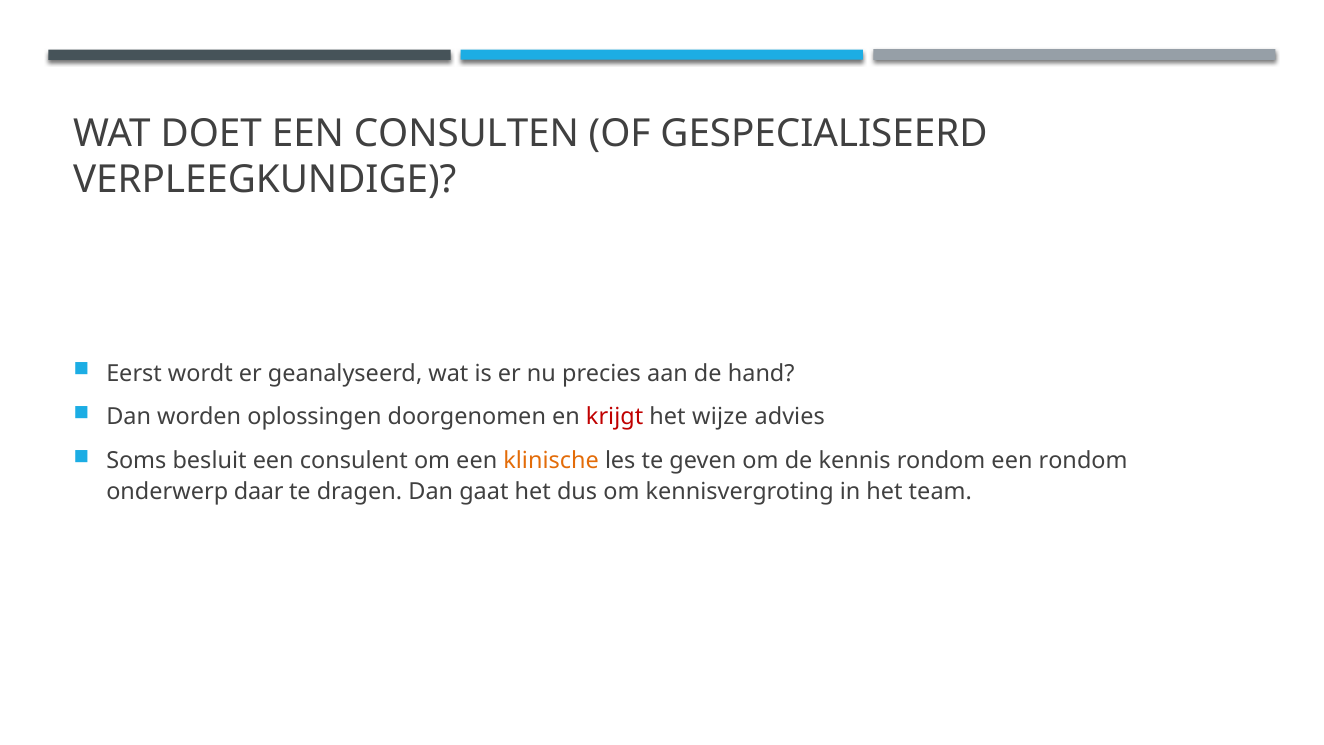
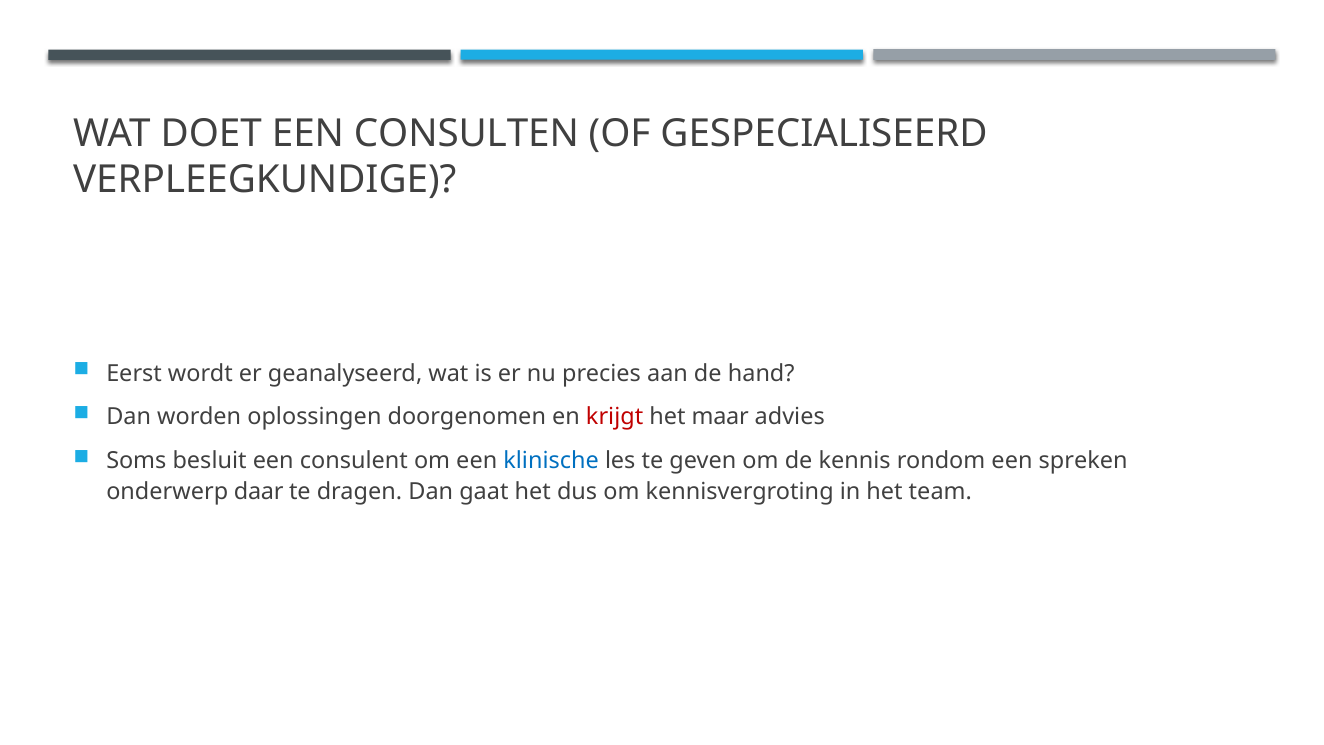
wijze: wijze -> maar (720, 417)
klinische colour: orange -> blue (551, 461)
een rondom: rondom -> spreken (1083, 461)
